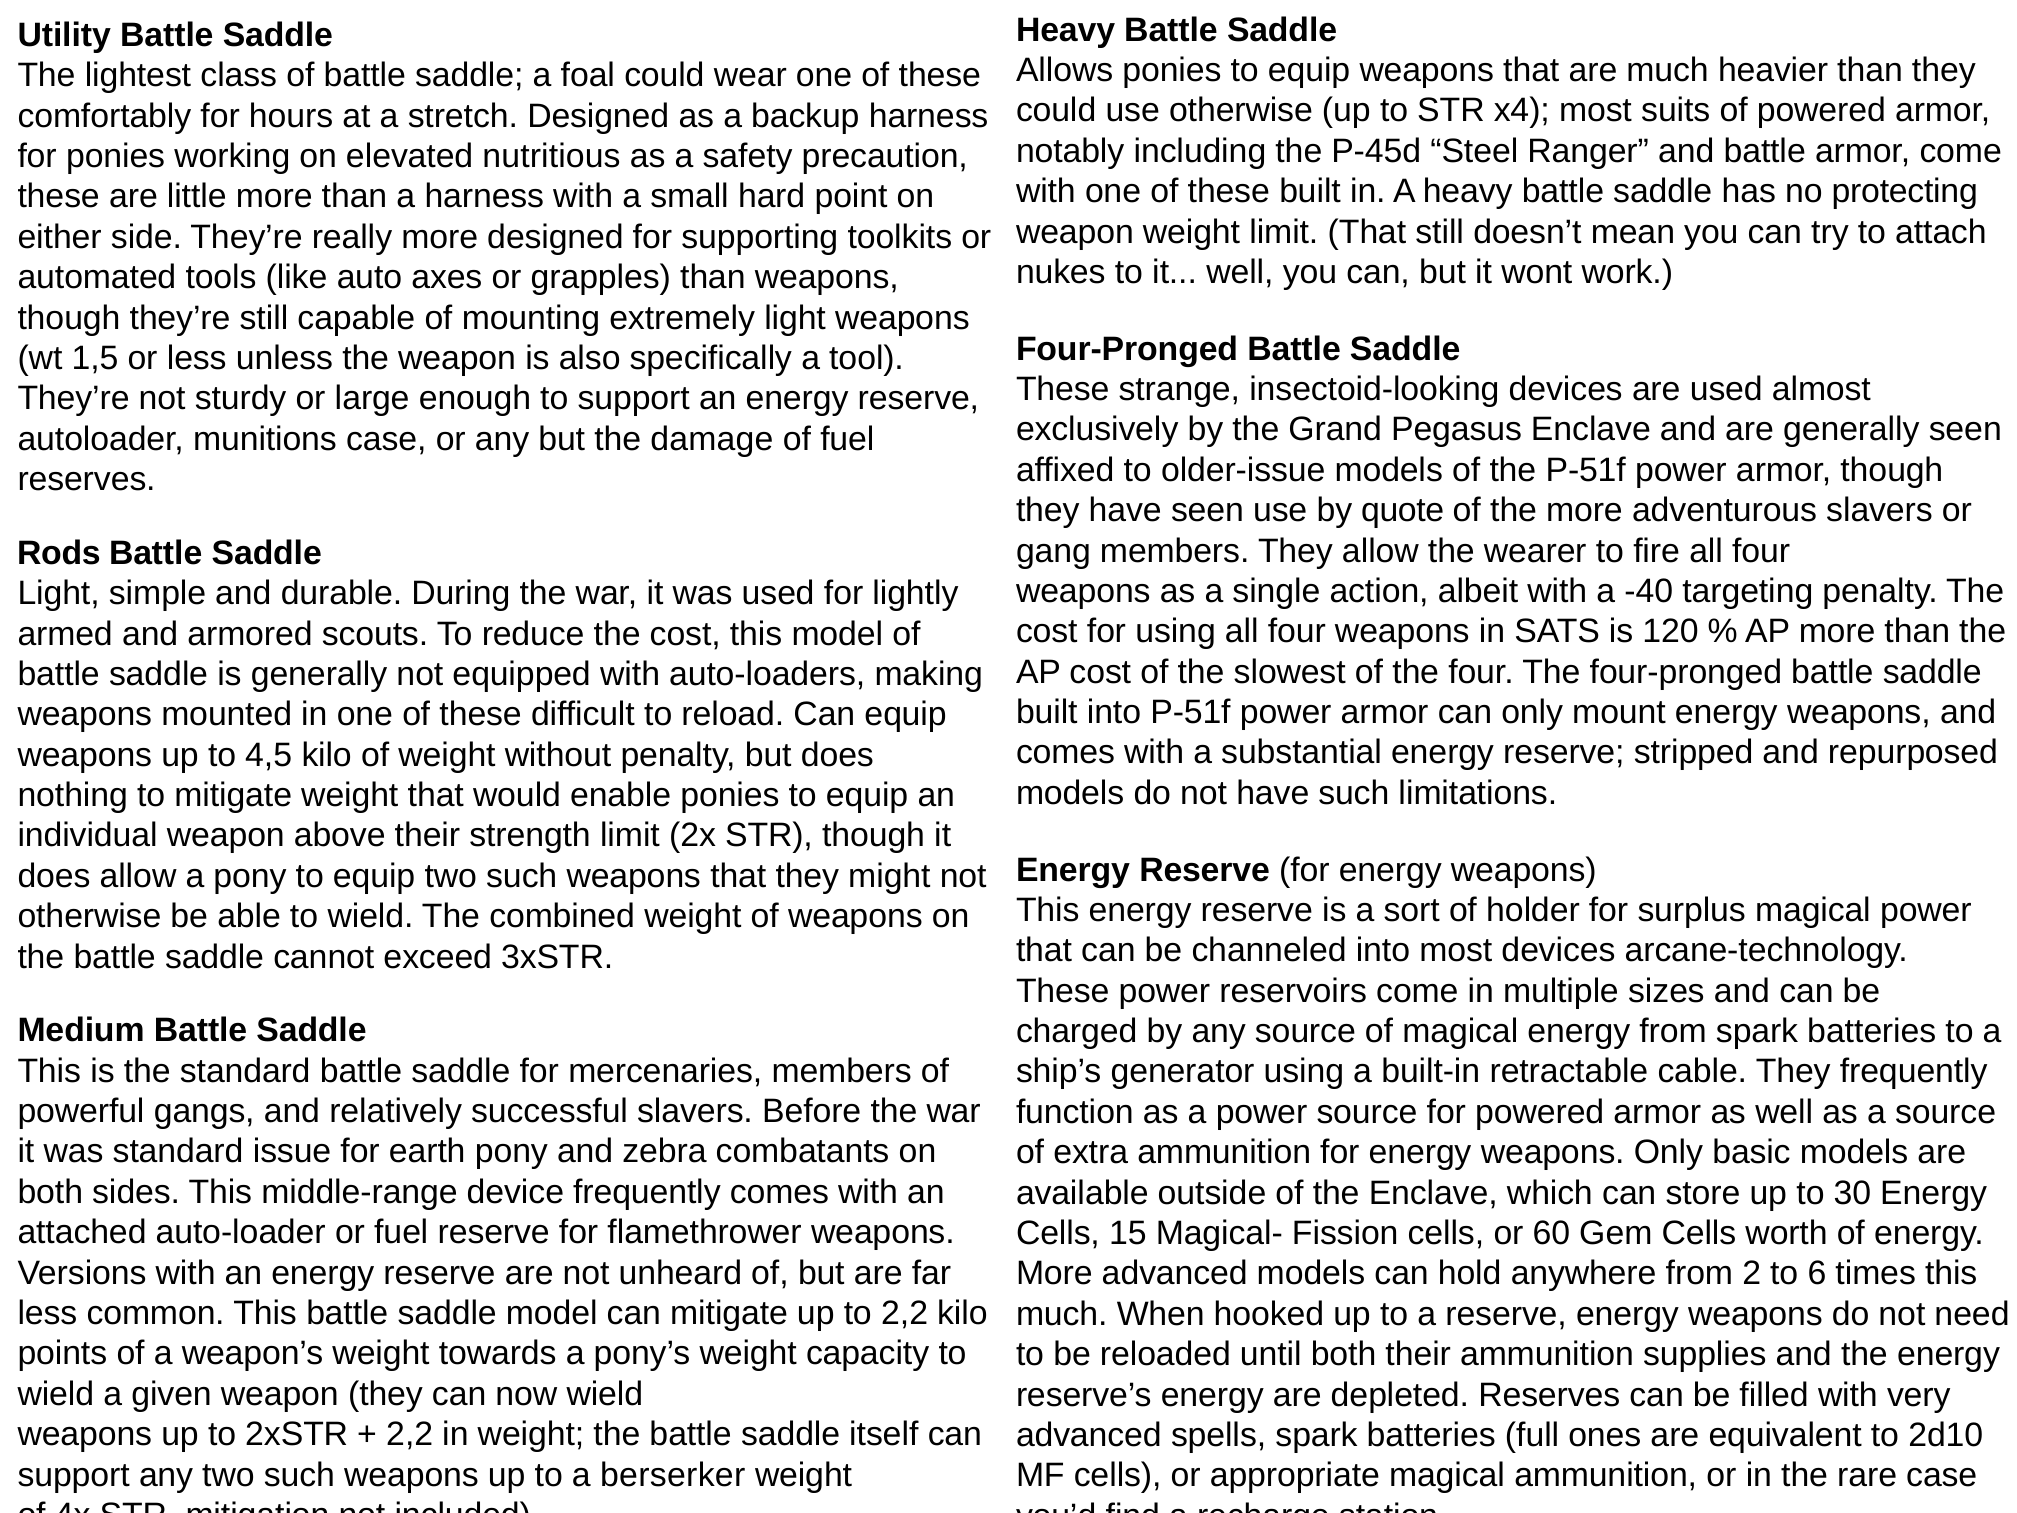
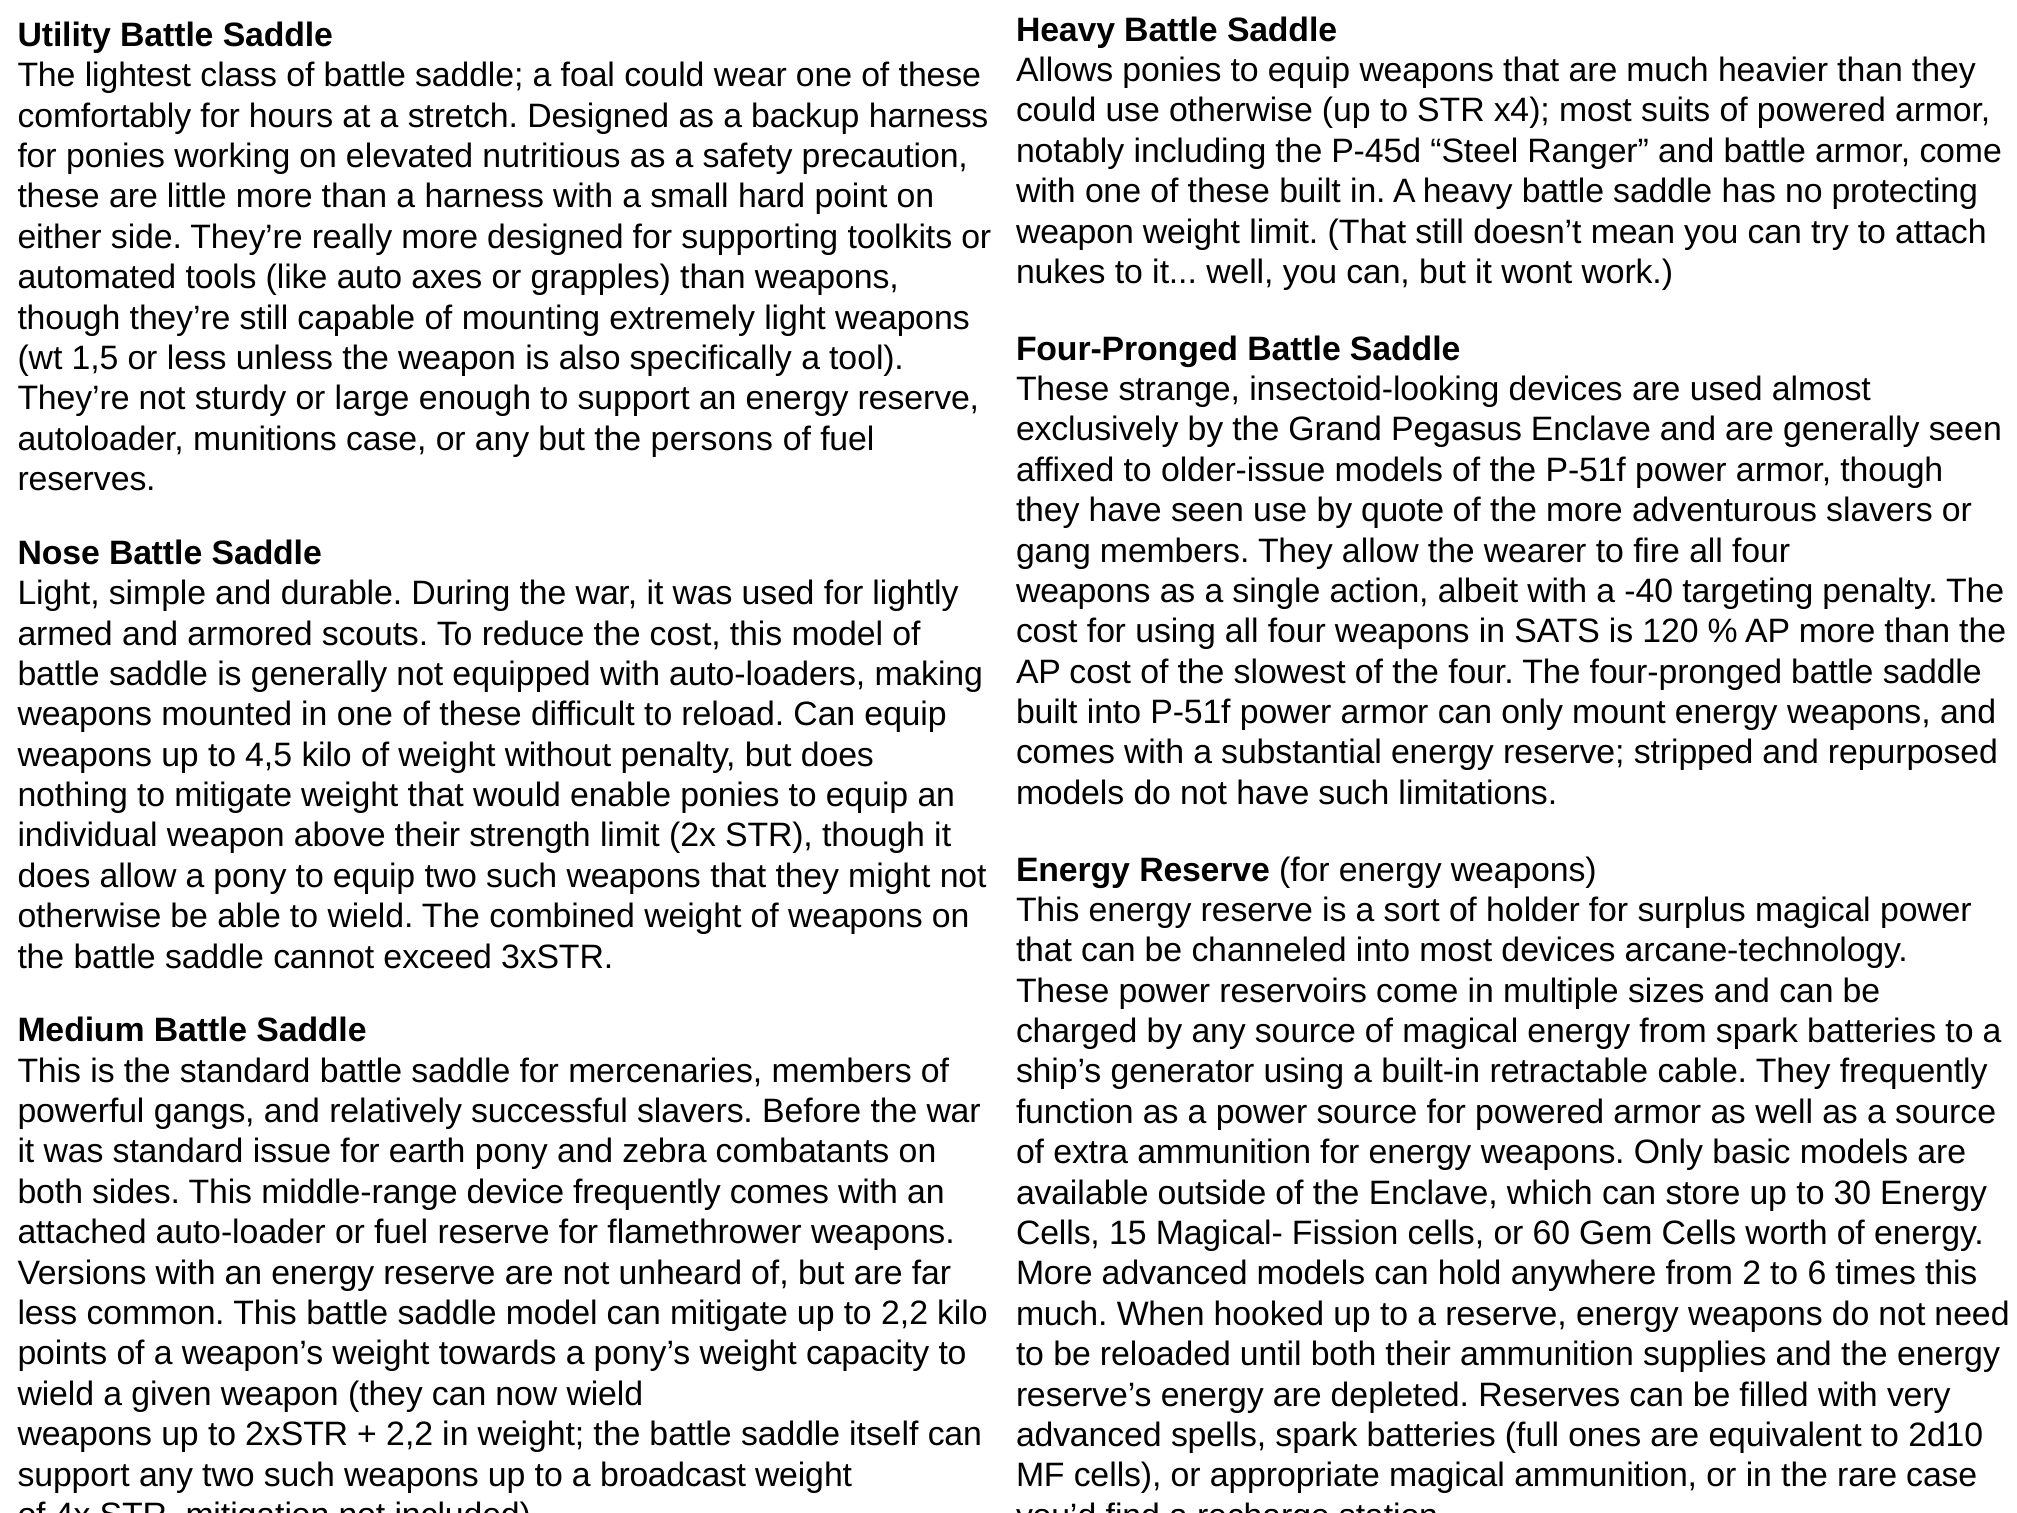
damage: damage -> persons (712, 439)
Rods: Rods -> Nose (59, 553)
berserker: berserker -> broadcast (673, 1475)
